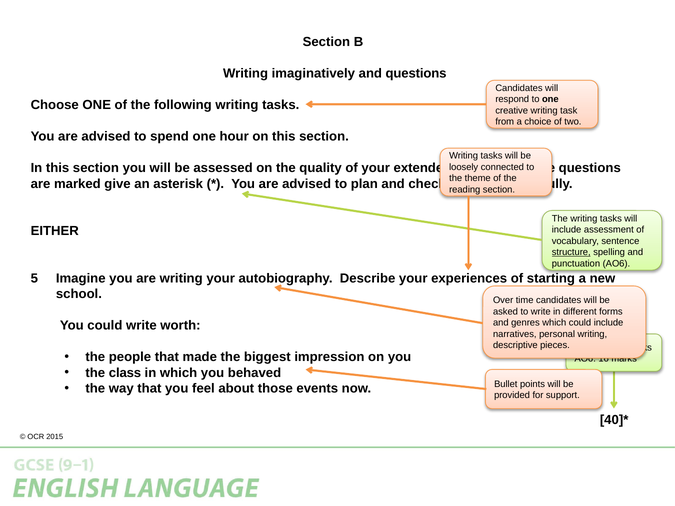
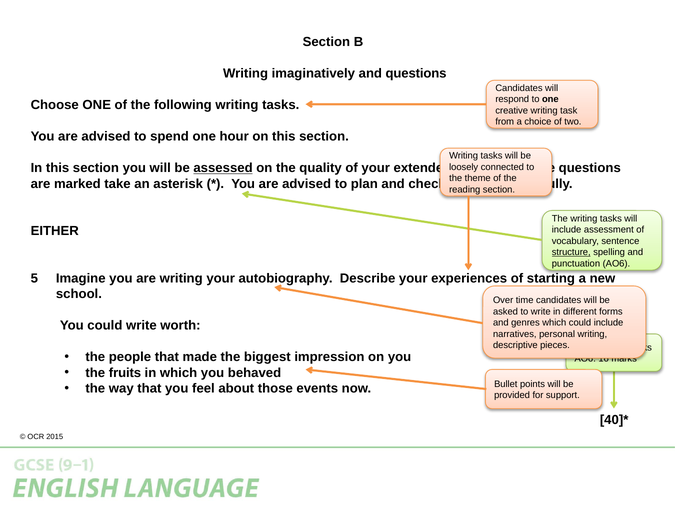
assessed underline: none -> present (223, 168)
give: give -> take (118, 184)
class: class -> fruits (125, 373)
